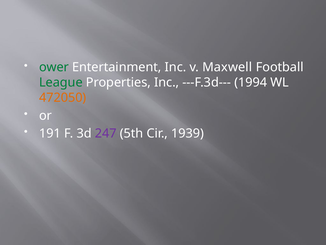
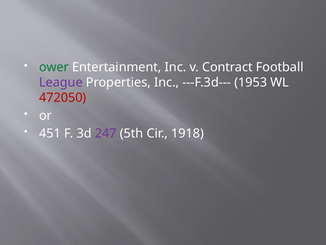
Maxwell: Maxwell -> Contract (227, 67)
League colour: green -> purple (61, 82)
1994: 1994 -> 1953 (251, 82)
472050 colour: orange -> red (63, 98)
191: 191 -> 451 (50, 133)
1939: 1939 -> 1918 (187, 133)
